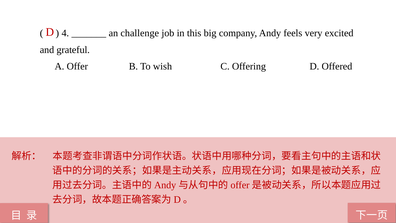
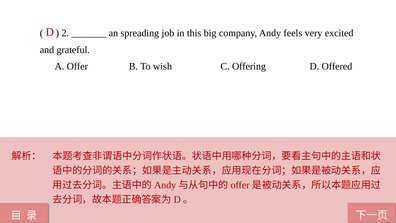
4: 4 -> 2 (65, 33)
challenge: challenge -> spreading (140, 33)
